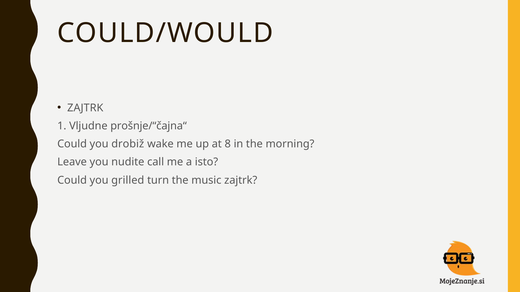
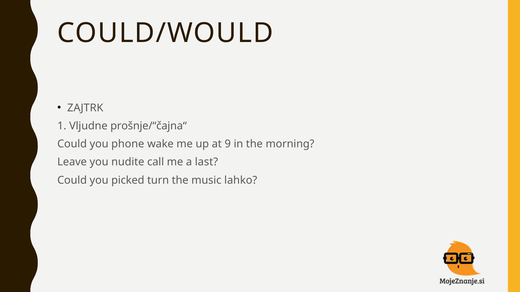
drobiž: drobiž -> phone (128, 144)
8: 8 -> 9 (228, 144)
isto: isto -> last (206, 162)
grilled: grilled -> picked (128, 180)
music zajtrk: zajtrk -> lahko (241, 180)
